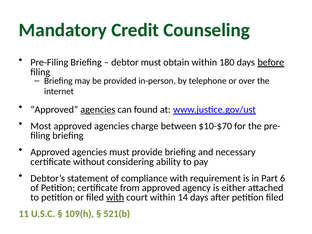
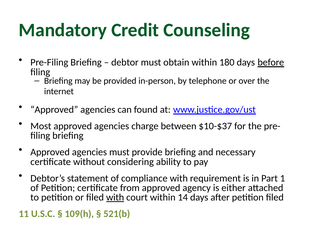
agencies underline: present -> none (98, 110)
$10-$70: $10-$70 -> $10-$37 (215, 126)
6: 6 -> 1 (283, 178)
